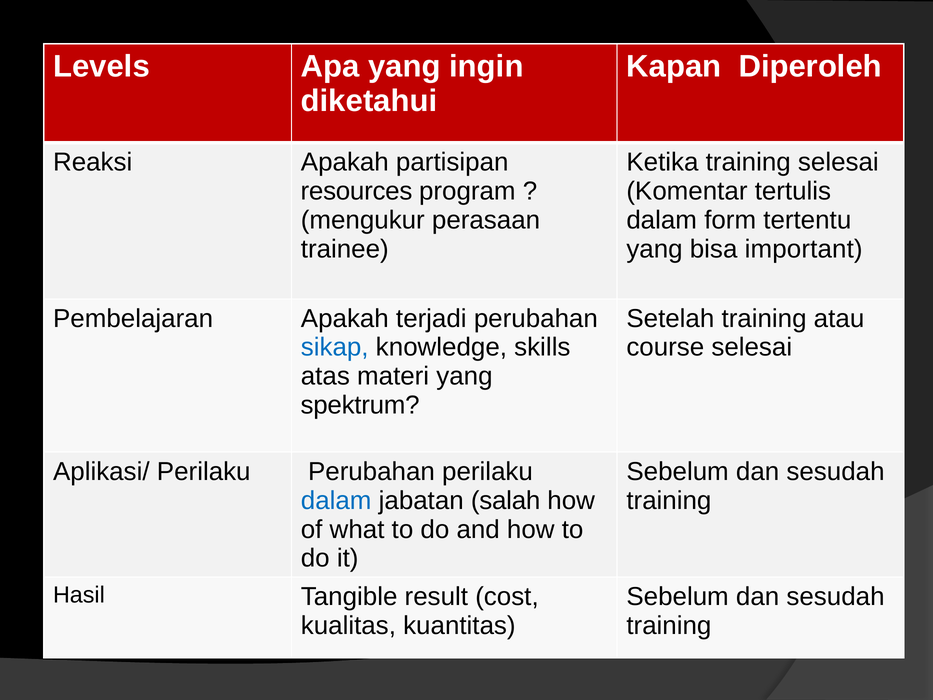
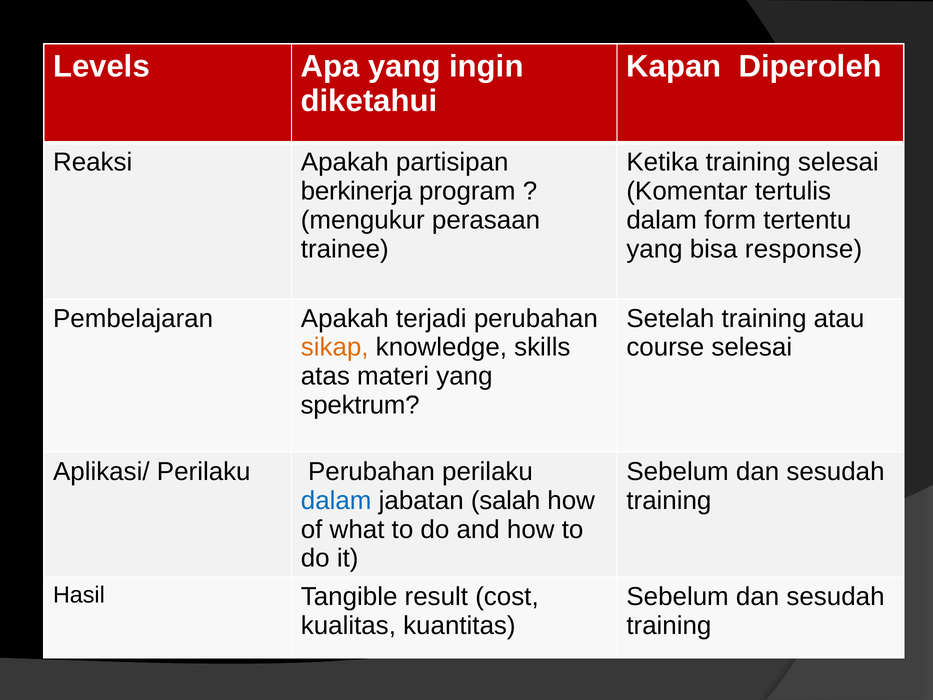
resources: resources -> berkinerja (356, 191)
important: important -> response (804, 249)
sikap colour: blue -> orange (335, 347)
